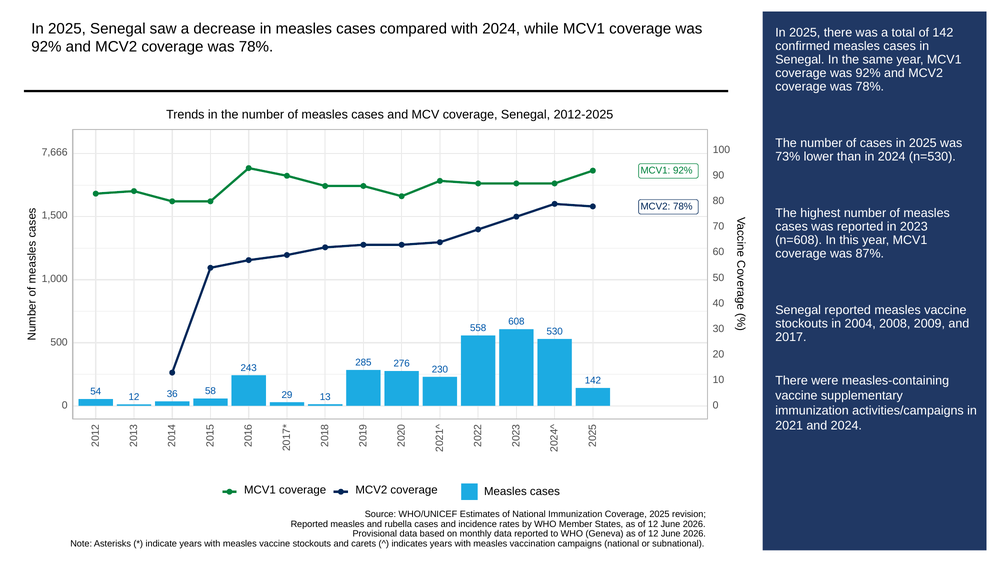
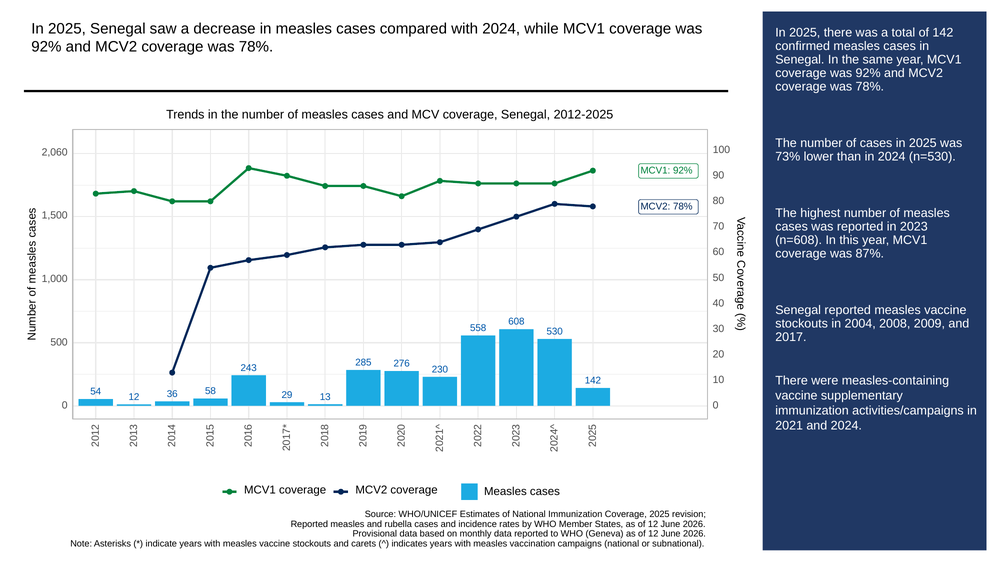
7,666: 7,666 -> 2,060 (55, 152)
